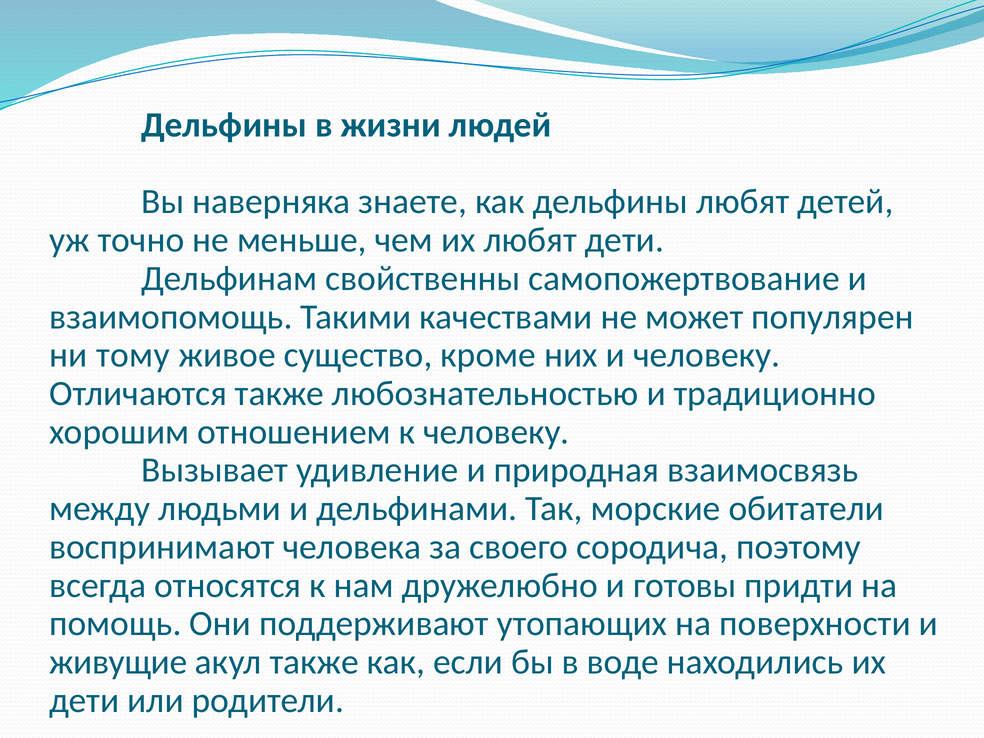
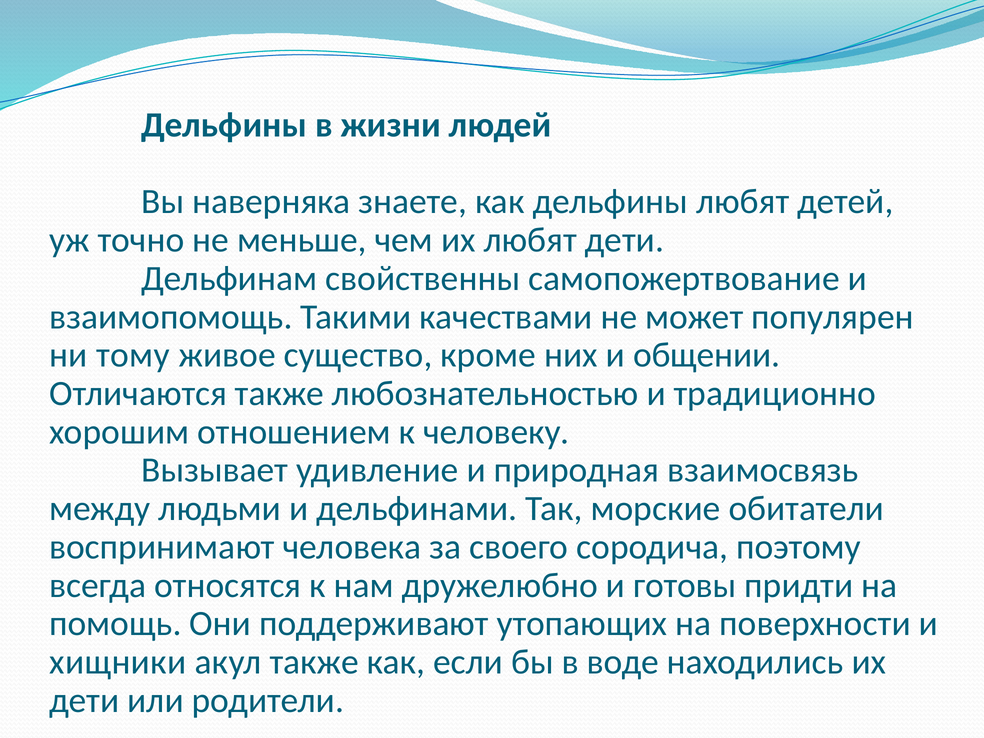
и человеку: человеку -> общении (707, 355)
живущие: живущие -> хищники (118, 662)
